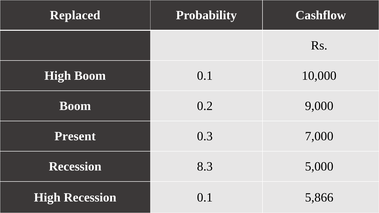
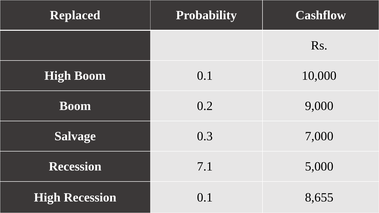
Present: Present -> Salvage (75, 136)
8.3: 8.3 -> 7.1 (205, 167)
5,866: 5,866 -> 8,655 (319, 198)
